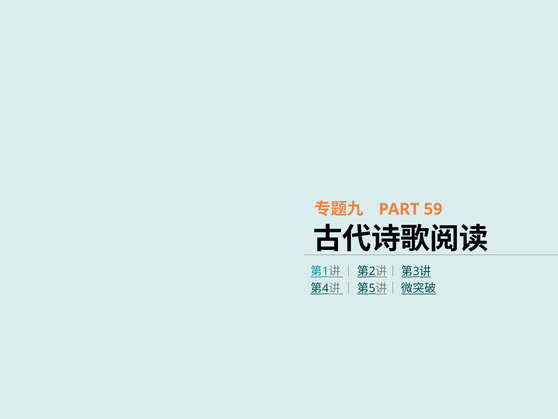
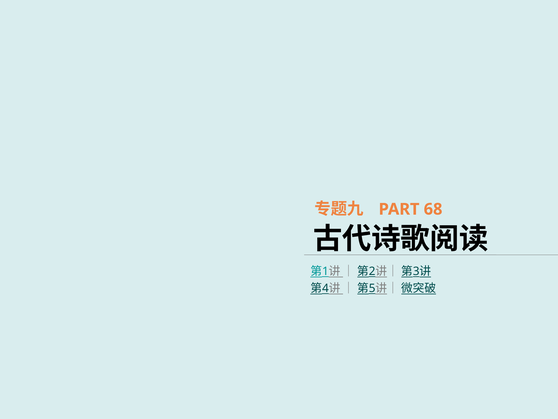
59: 59 -> 68 (433, 209)
